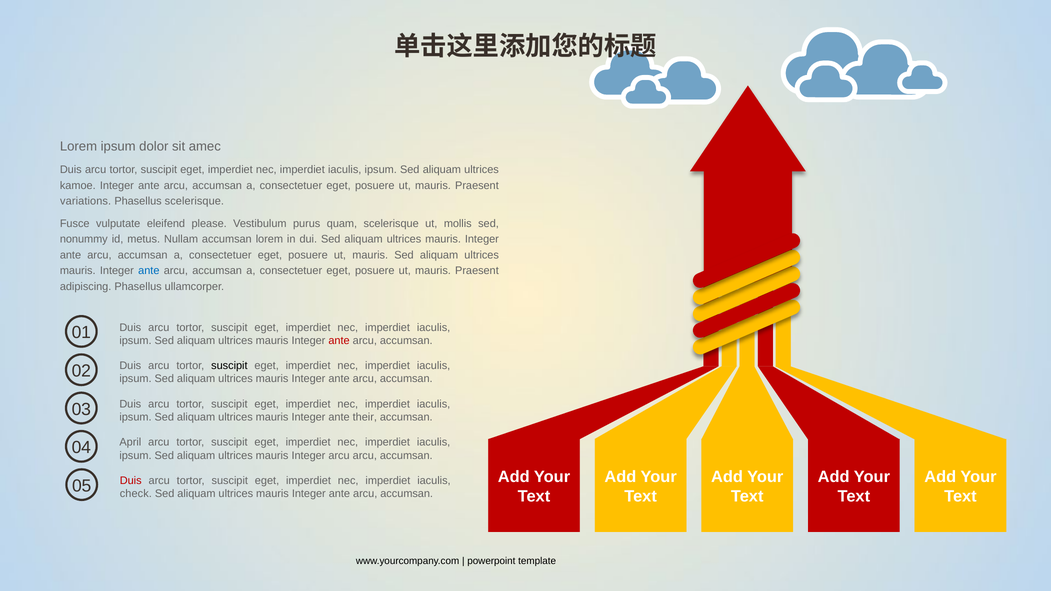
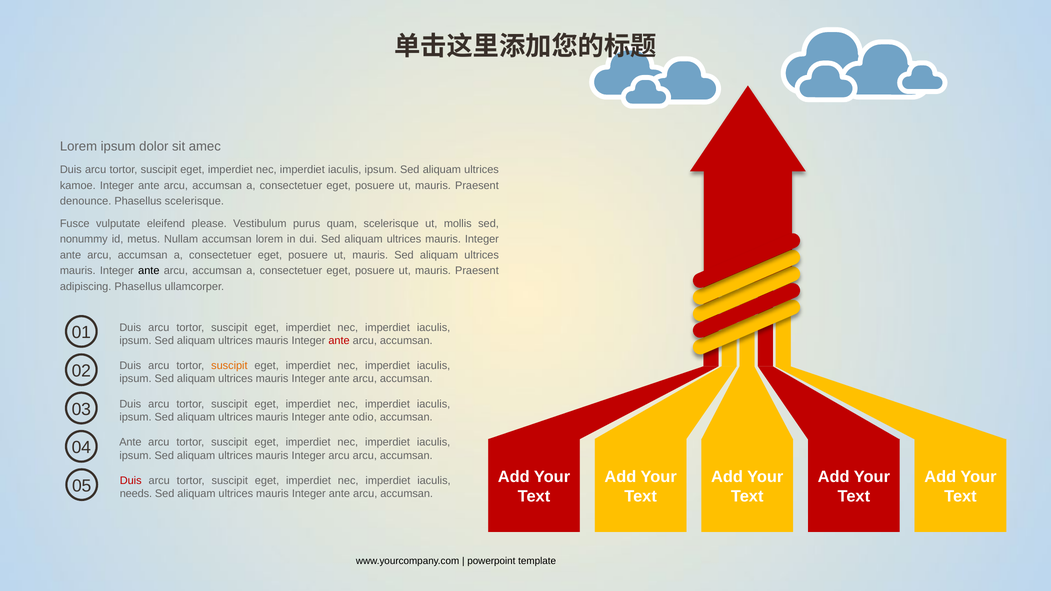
variations: variations -> denounce (86, 201)
ante colour: blue -> black (149, 271)
suscipit colour: black -> orange (229, 366)
their: their -> odio (365, 417)
04 April: April -> Ante (130, 442)
check: check -> needs (136, 494)
